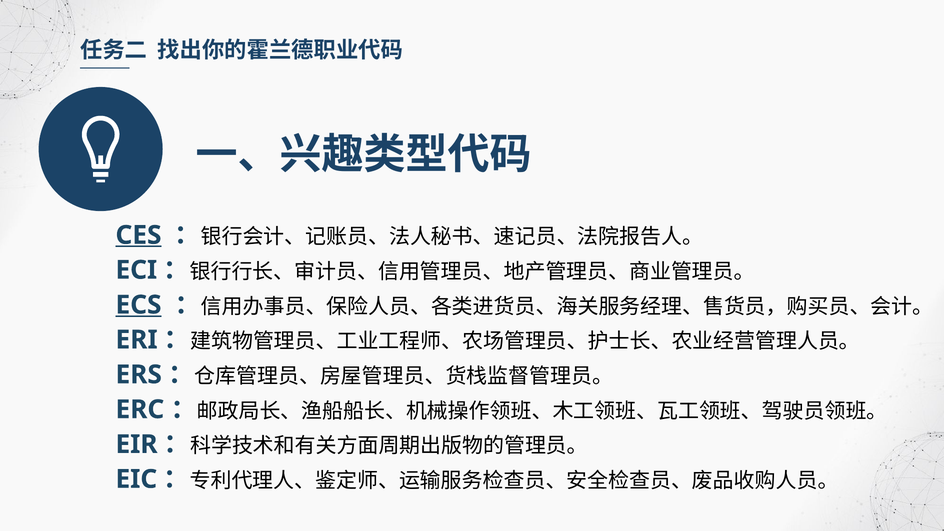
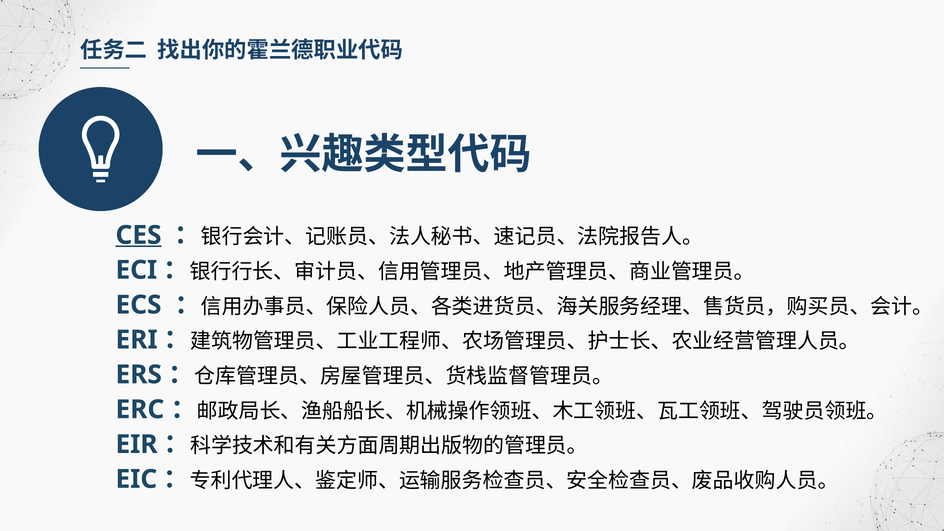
ECS underline: present -> none (138, 305)
